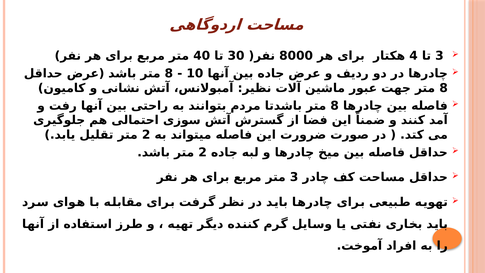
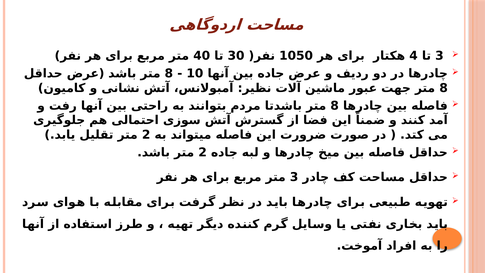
8000: 8000 -> 1050 (296, 56)
